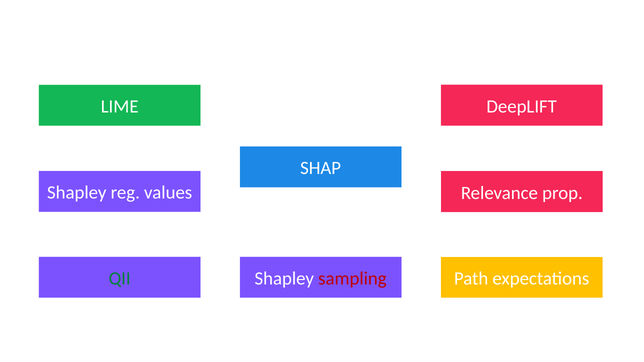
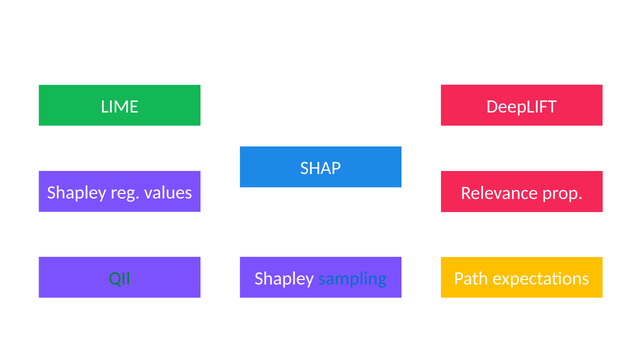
sampling colour: red -> blue (352, 279)
